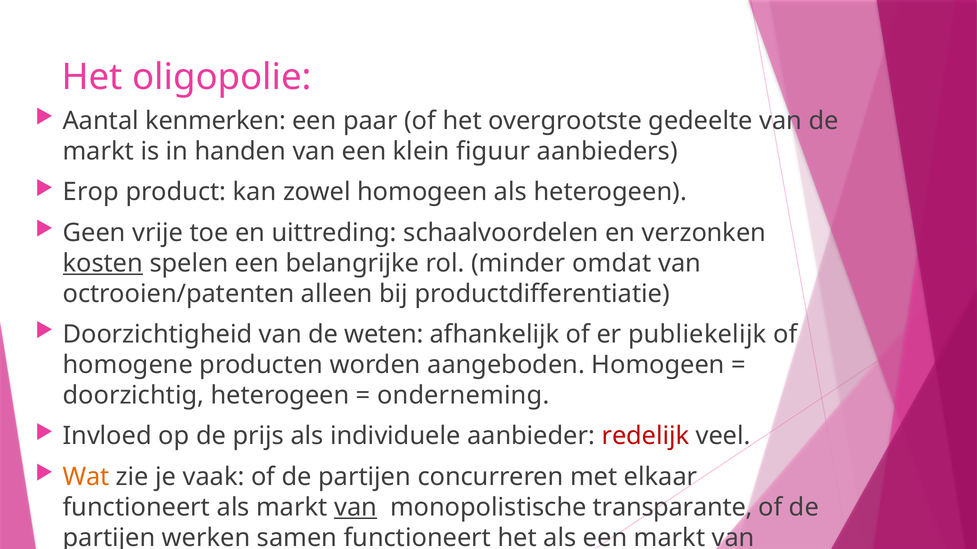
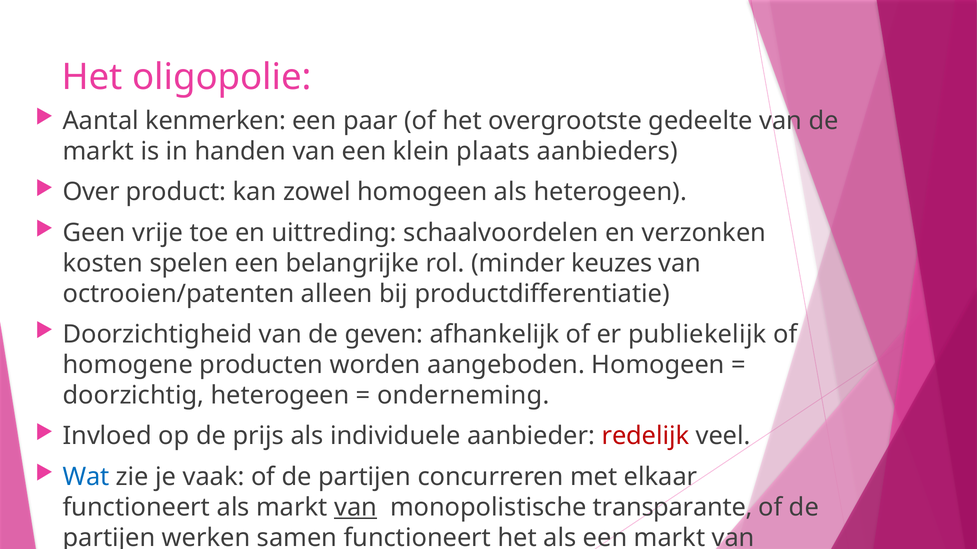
figuur: figuur -> plaats (493, 152)
Erop: Erop -> Over (91, 192)
kosten underline: present -> none (103, 263)
omdat: omdat -> keuzes (612, 263)
weten: weten -> geven (384, 335)
Wat colour: orange -> blue (86, 477)
